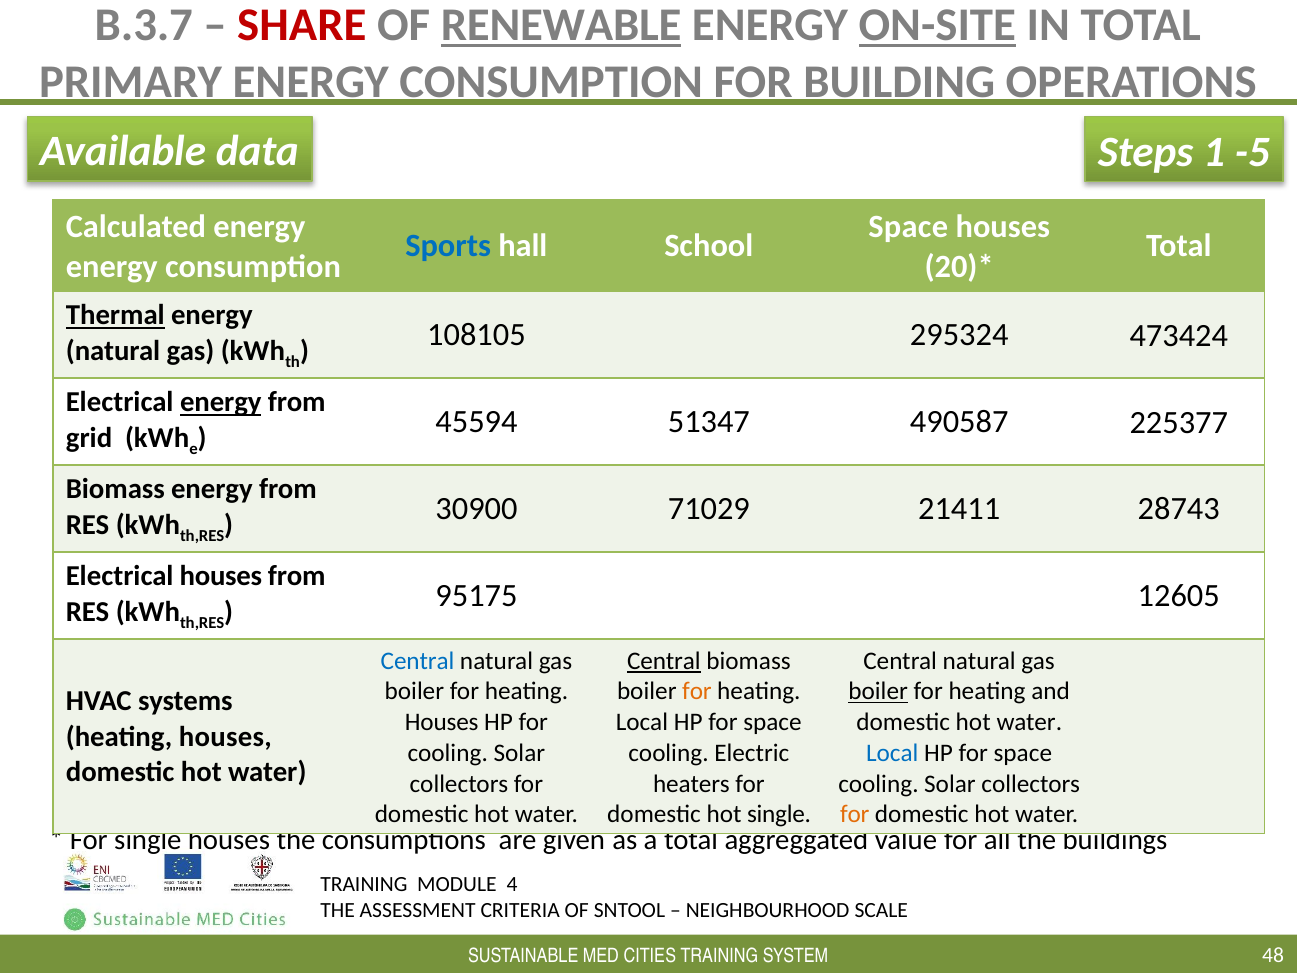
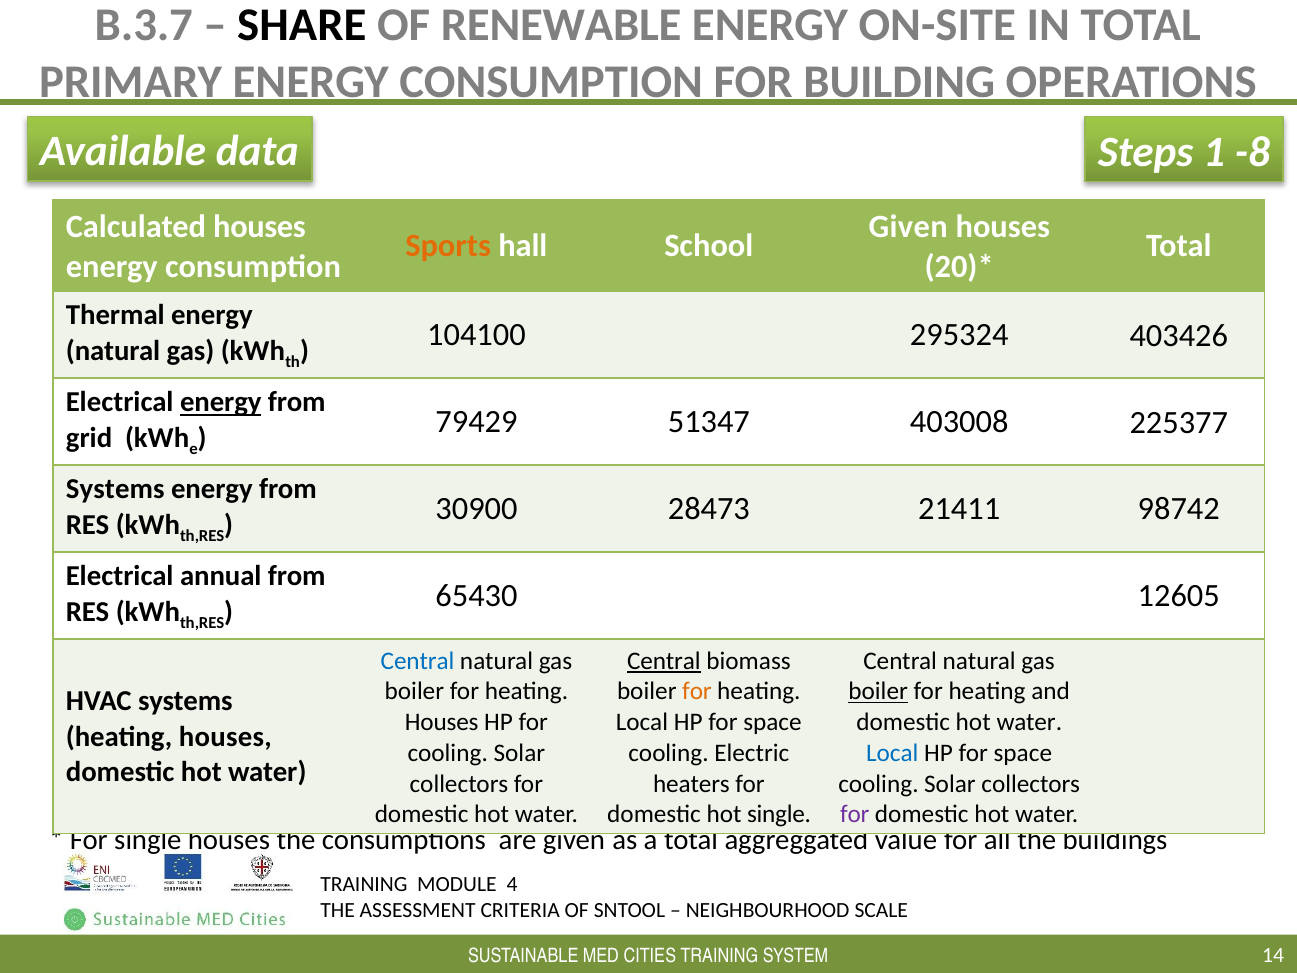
SHARE colour: red -> black (302, 26)
RENEWABLE underline: present -> none (561, 26)
ON-SITE underline: present -> none (937, 26)
-5: -5 -> -8 (1252, 152)
Calculated energy: energy -> houses (260, 227)
Space: Space -> Given (908, 227)
Sports colour: blue -> orange (448, 246)
Thermal underline: present -> none (115, 315)
108105: 108105 -> 104100 (476, 335)
473424: 473424 -> 403426 (1179, 335)
45594: 45594 -> 79429 (476, 422)
490587: 490587 -> 403008 (959, 422)
Biomass: Biomass -> Systems (115, 489)
71029: 71029 -> 28473 (709, 509)
28743: 28743 -> 98742 (1179, 509)
Electrical houses: houses -> annual (221, 576)
95175: 95175 -> 65430 (476, 596)
for colour: orange -> purple (855, 814)
48: 48 -> 14 (1273, 955)
